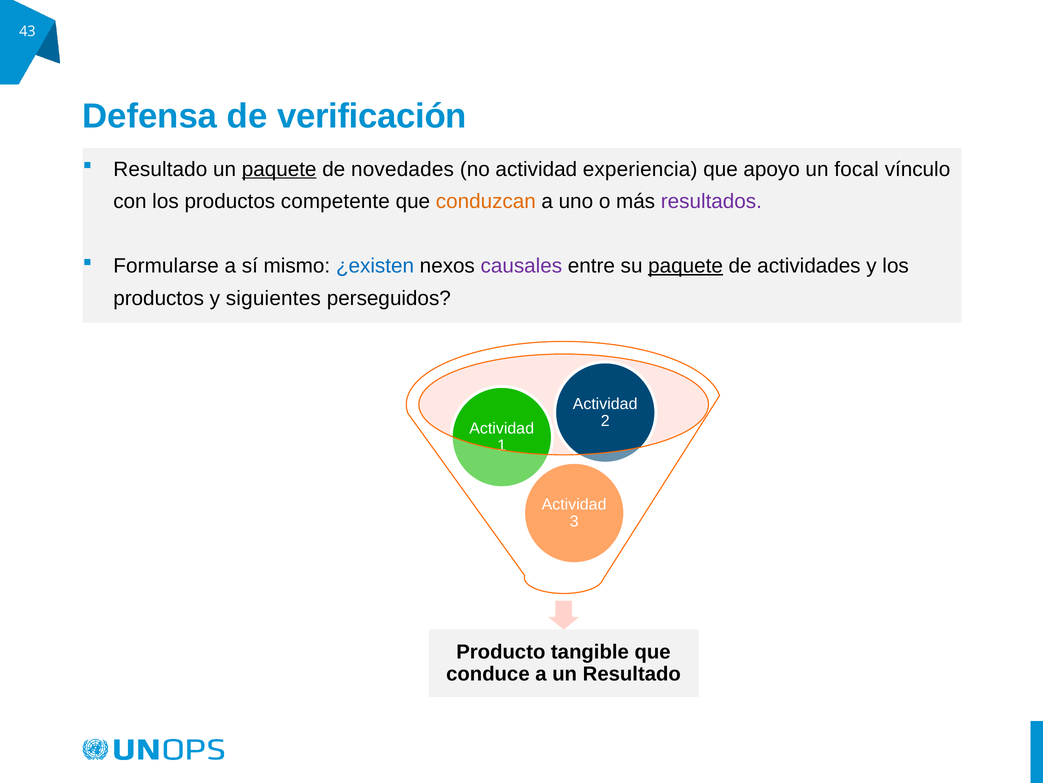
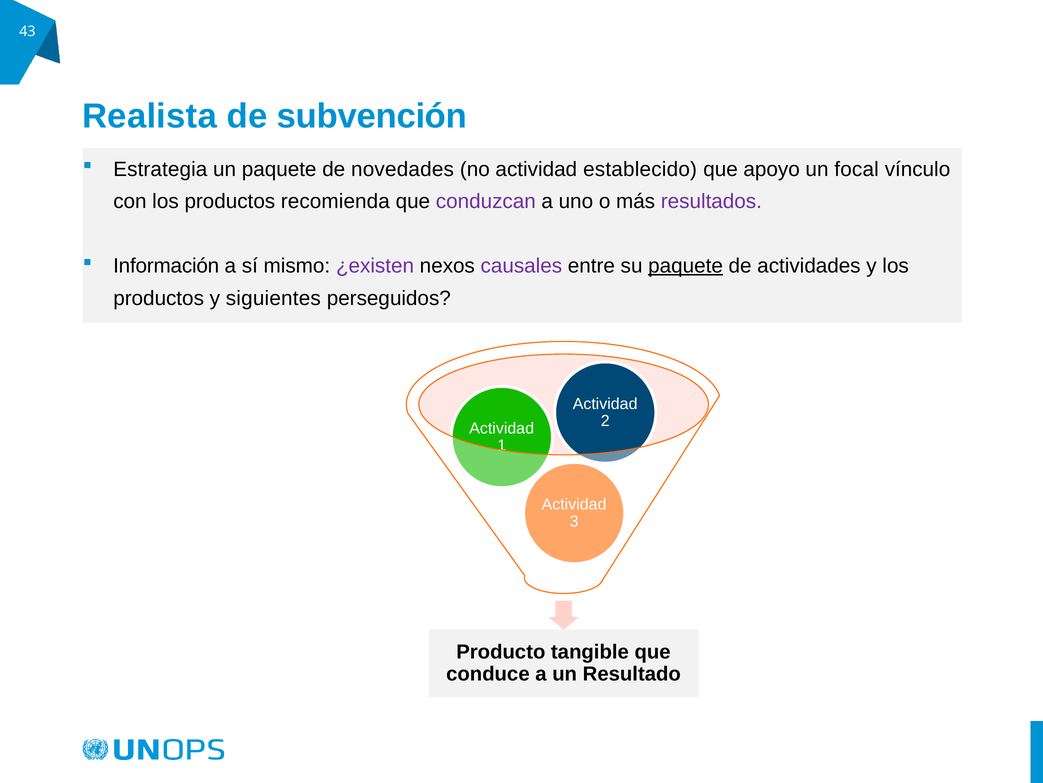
Defensa: Defensa -> Realista (150, 116)
verificación: verificación -> subvención (372, 116)
Resultado: Resultado -> Estrategia (160, 169)
paquete underline: present -> none (279, 169)
experiencia: experiencia -> establecido (640, 169)
competente: competente -> recomienda (335, 201)
conduzcan colour: orange -> purple (486, 201)
Formularse: Formularse -> Información (166, 266)
¿existen colour: blue -> purple (375, 266)
